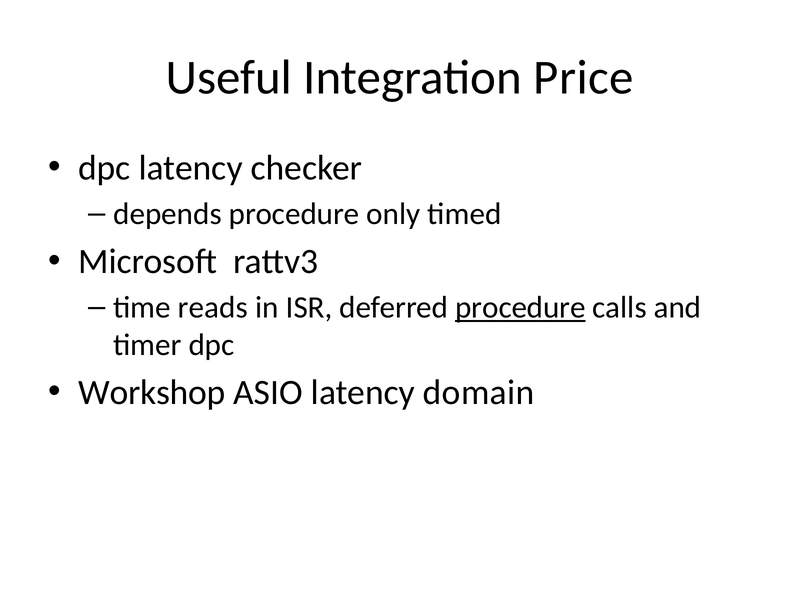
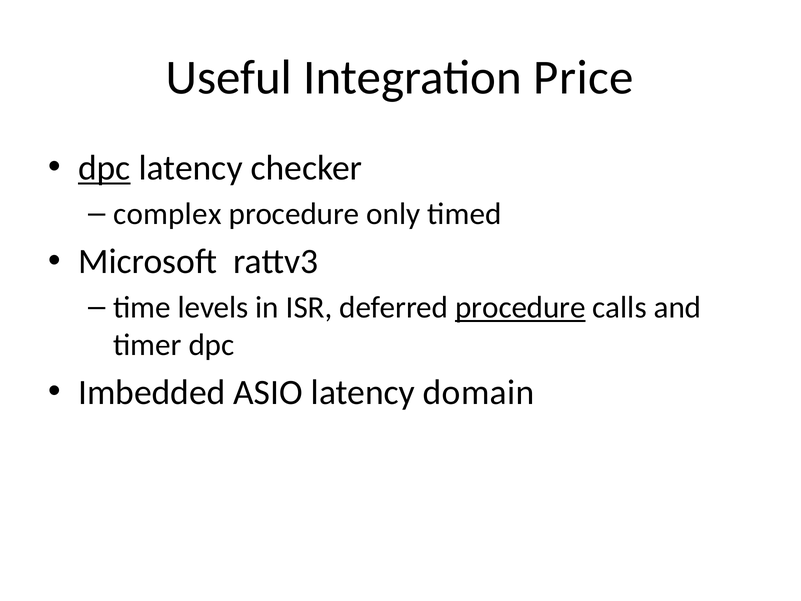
dpc underline: none -> present (104, 168)
depends: depends -> complex (167, 214)
reads: reads -> levels (213, 308)
Workshop: Workshop -> Imbedded (152, 392)
